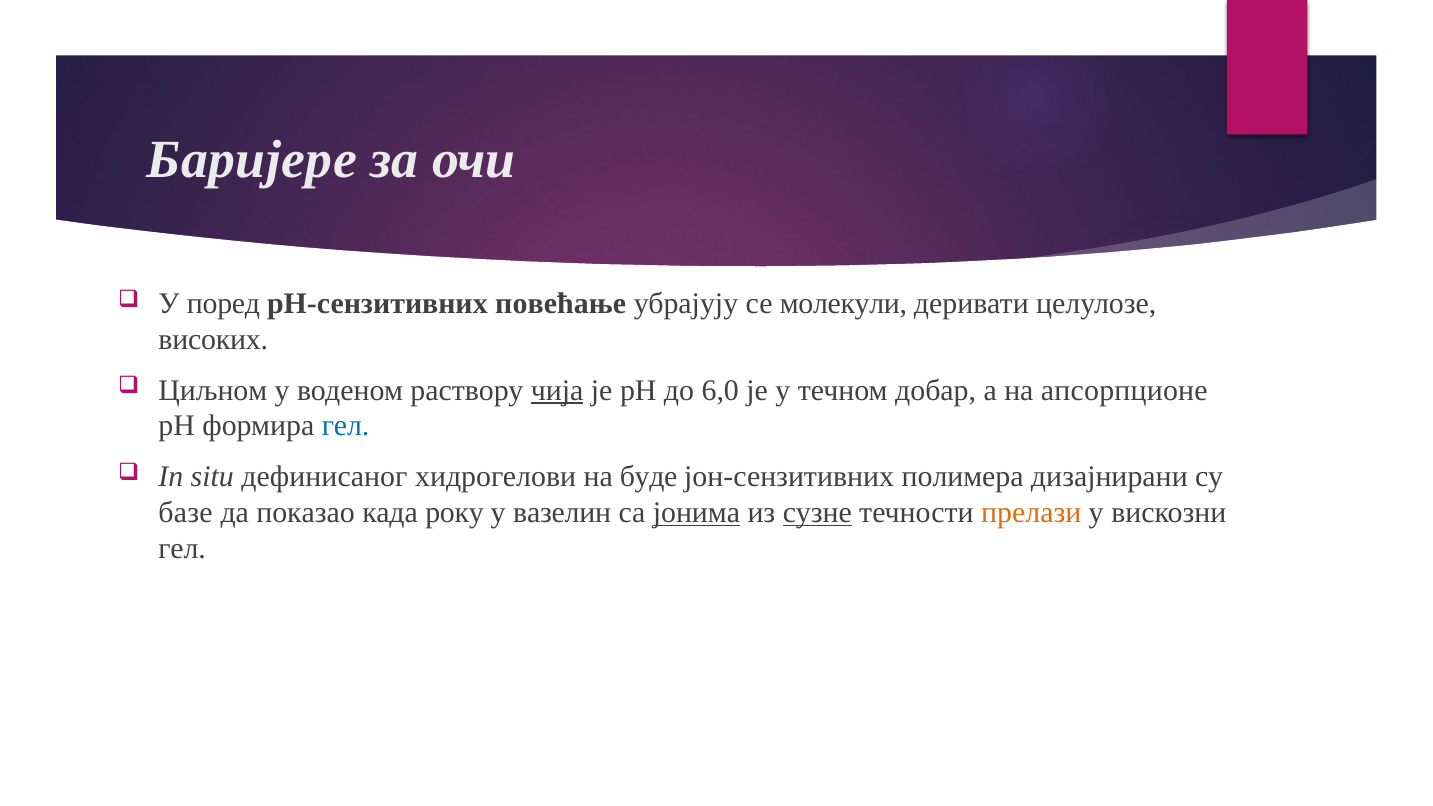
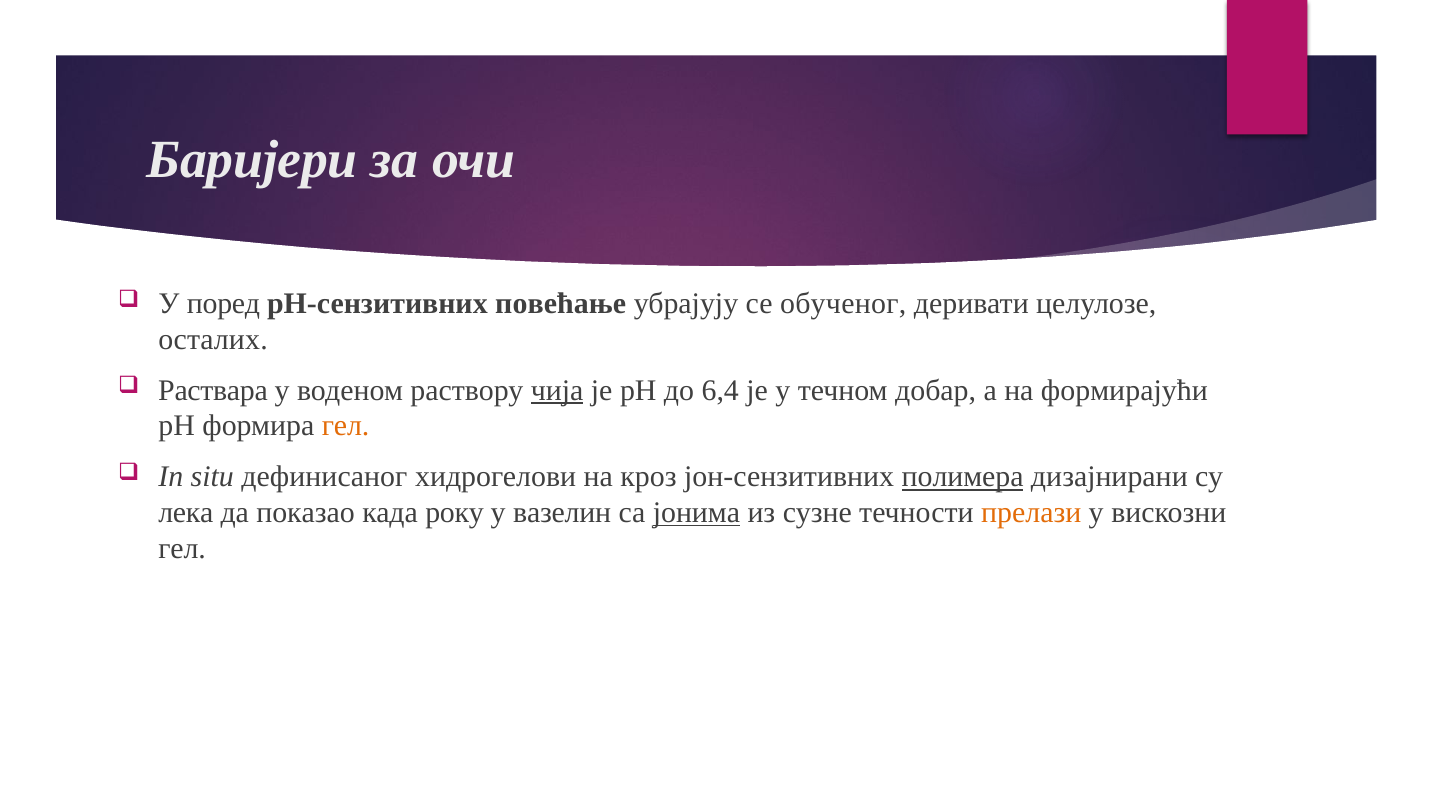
Баријере: Баријере -> Баријери (252, 160)
молекули: молекули -> обученог (843, 304)
високих: високих -> осталих (213, 339)
Циљном: Циљном -> Раствара (213, 390)
6,0: 6,0 -> 6,4 (720, 390)
апсорпционе: апсорпционе -> формирајући (1124, 390)
гел colour: blue -> orange (346, 426)
буде: буде -> кроз (648, 477)
полимера underline: none -> present (963, 477)
базе: базе -> лека (186, 513)
сузне underline: present -> none (817, 513)
